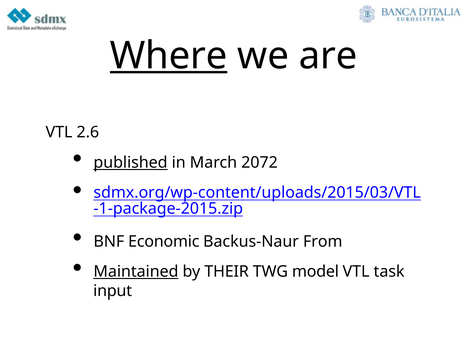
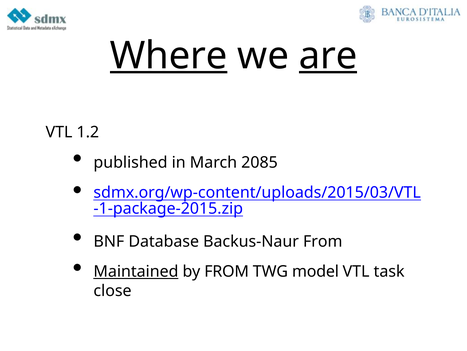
are underline: none -> present (328, 56)
2.6: 2.6 -> 1.2 (88, 132)
published underline: present -> none (131, 162)
2072: 2072 -> 2085 (260, 162)
Economic: Economic -> Database (164, 241)
by THEIR: THEIR -> FROM (227, 271)
input: input -> close (113, 290)
